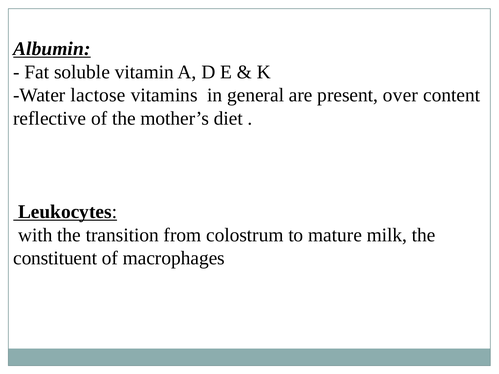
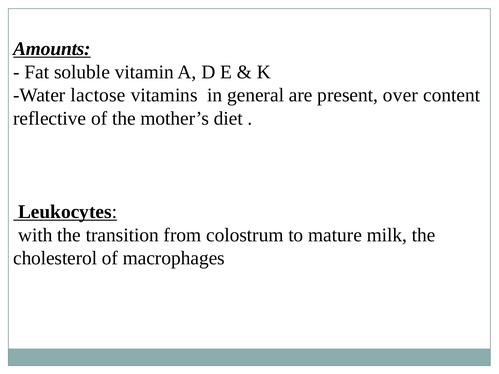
Albumin: Albumin -> Amounts (52, 49)
constituent: constituent -> cholesterol (55, 258)
